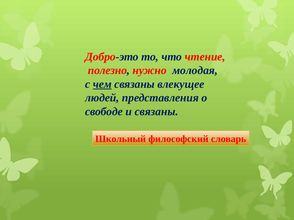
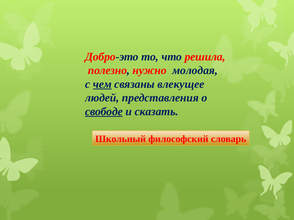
чтение: чтение -> решила (205, 57)
свободе underline: none -> present (104, 112)
и связаны: связаны -> сказать (156, 112)
